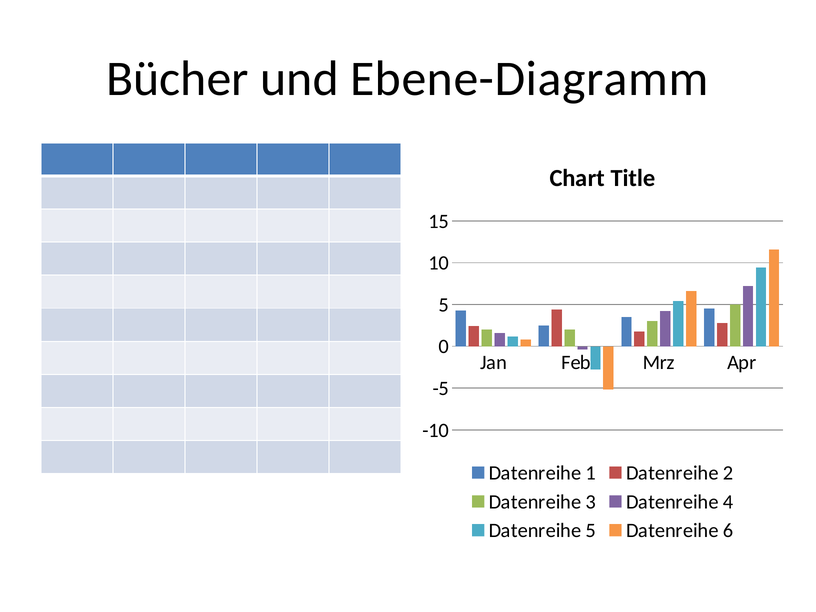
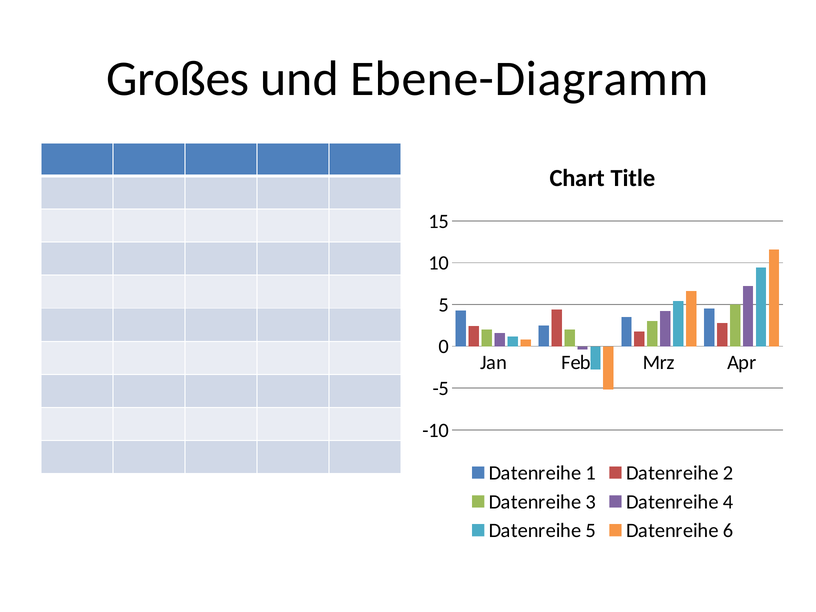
Bücher: Bücher -> Großes (178, 79)
